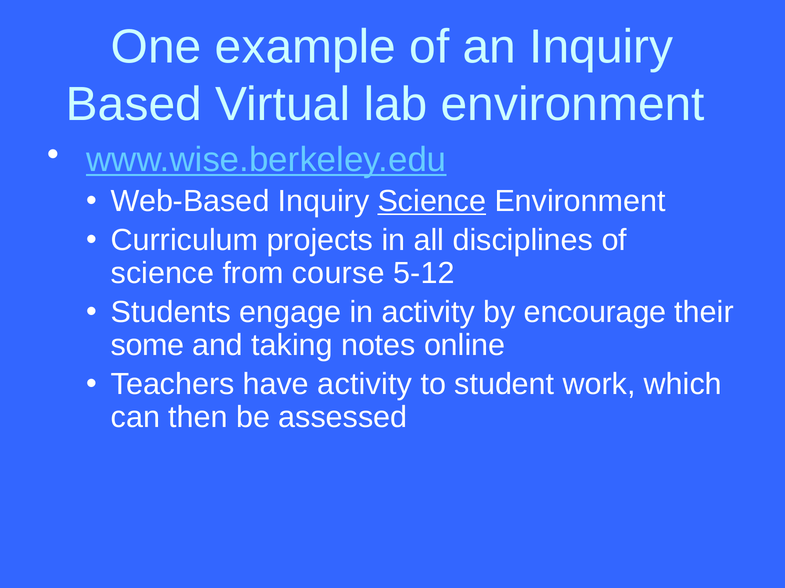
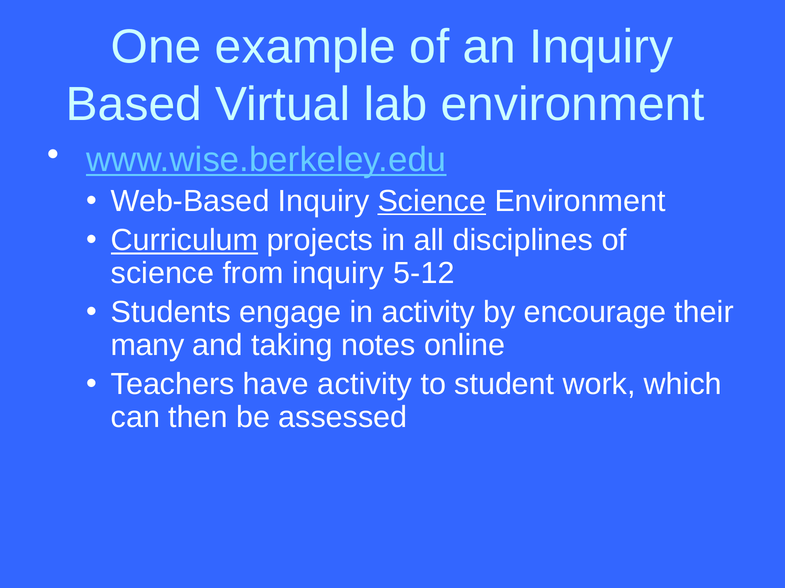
Curriculum underline: none -> present (185, 241)
from course: course -> inquiry (338, 274)
some: some -> many (147, 346)
